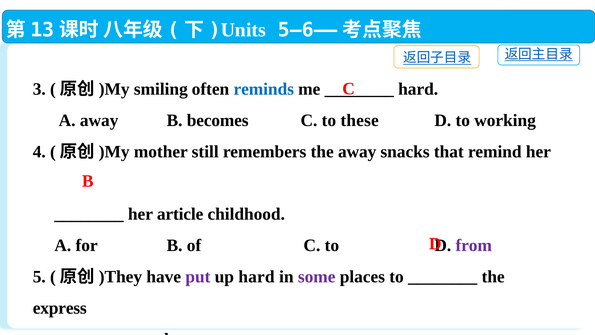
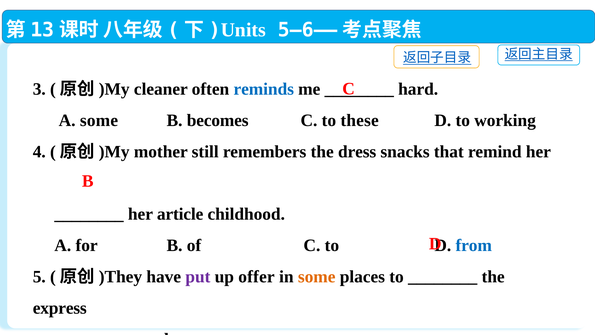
smiling: smiling -> cleaner (161, 89)
A away: away -> some (99, 120)
the away: away -> dress (357, 152)
from colour: purple -> blue (474, 245)
up hard: hard -> offer (256, 277)
some colour: purple -> orange (317, 277)
